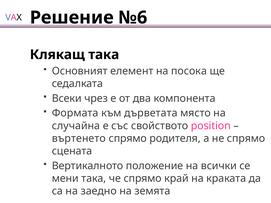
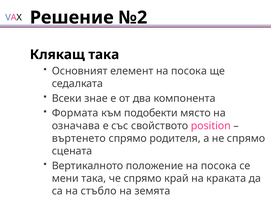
№6: №6 -> №2 (133, 18)
чрез: чрез -> знае (96, 98)
дърветата: дърветата -> подобекти (151, 113)
случайна: случайна -> означава (76, 126)
положение на всички: всички -> посока (219, 166)
заедно: заедно -> стъбло (99, 191)
